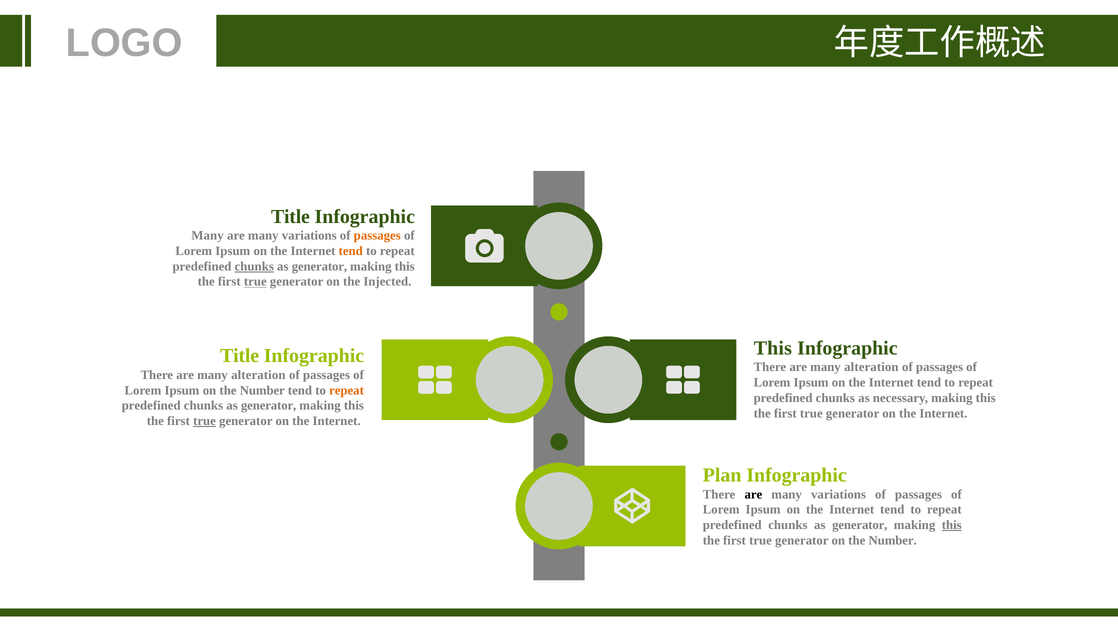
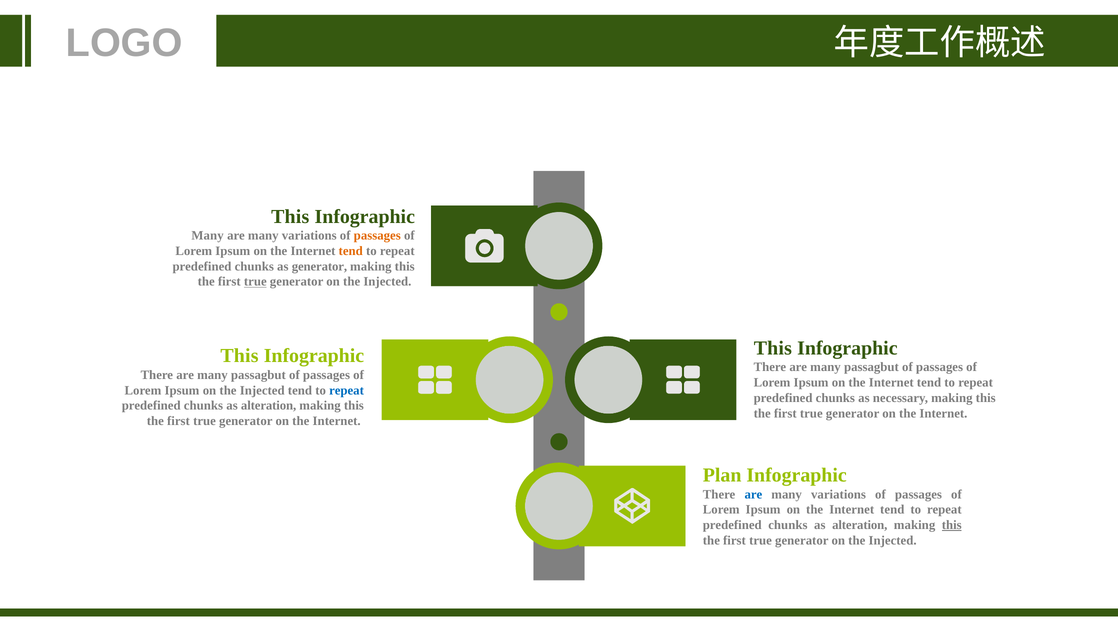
Title: Title -> This (290, 216)
chunks underline: present -> none (254, 266)
Title: Title -> This (239, 356)
alteration: alteration -> passagbut (871, 367)
alteration: alteration -> passagbut (258, 375)
Ipsum on the Number: Number -> Injected (262, 390)
repeat colour: orange -> blue (347, 390)
generator: generator -> alteration (269, 406)
true underline: present -> none (205, 421)
are colour: black -> blue (753, 494)
generator: generator -> alteration (860, 525)
Number: Number -> Injected (893, 540)
